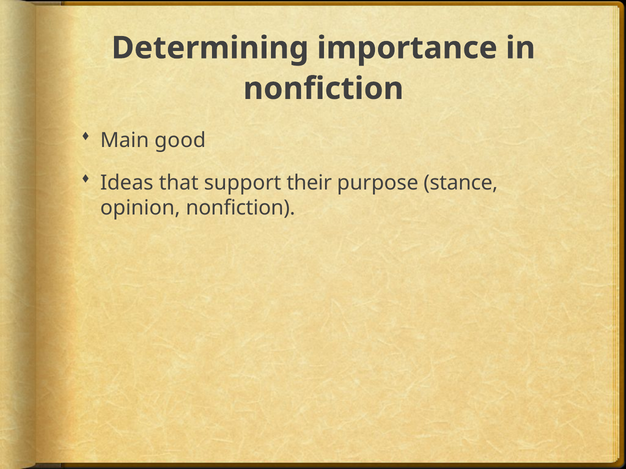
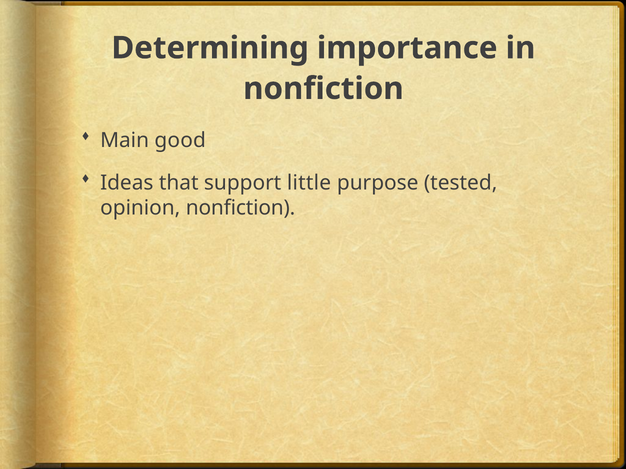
their: their -> little (309, 183)
stance: stance -> tested (461, 183)
